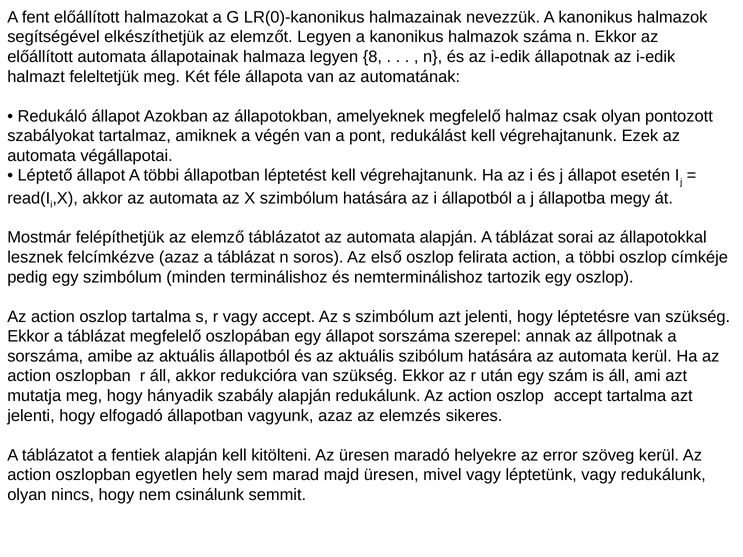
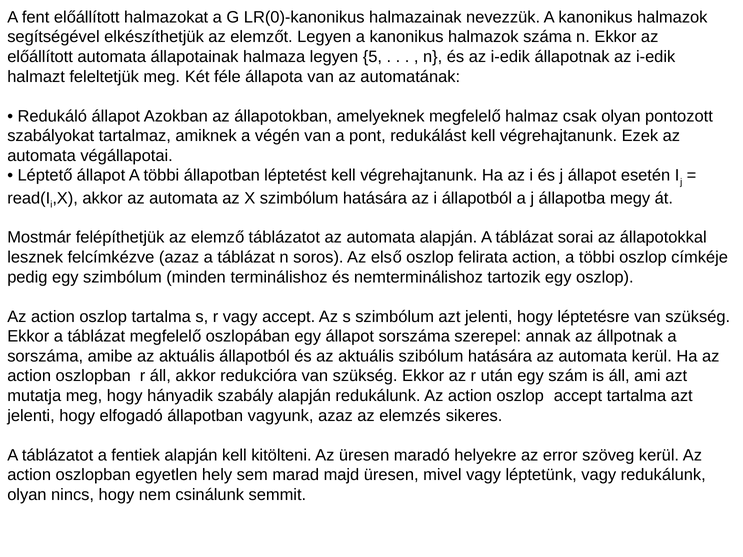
8: 8 -> 5 (372, 57)
